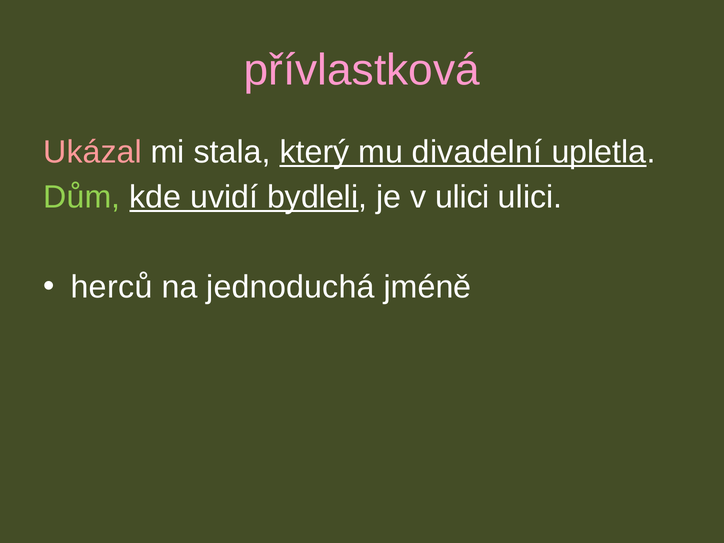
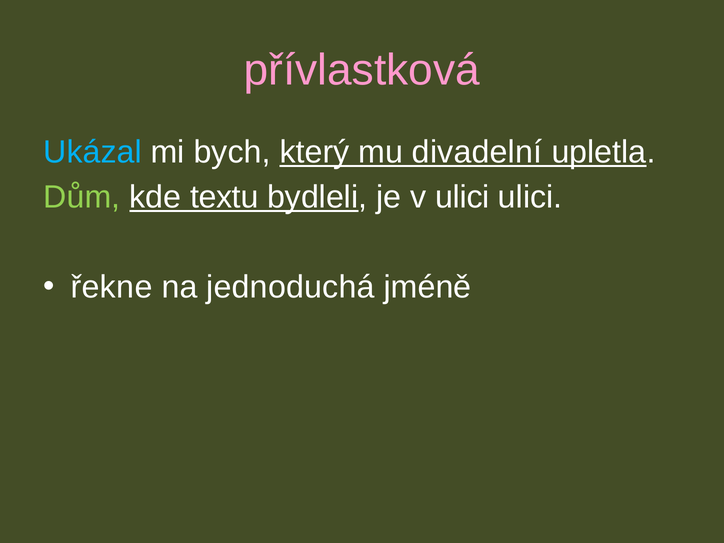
Ukázal colour: pink -> light blue (93, 152)
stala: stala -> bych (232, 152)
uvidí: uvidí -> textu (224, 197)
herců: herců -> řekne (112, 287)
